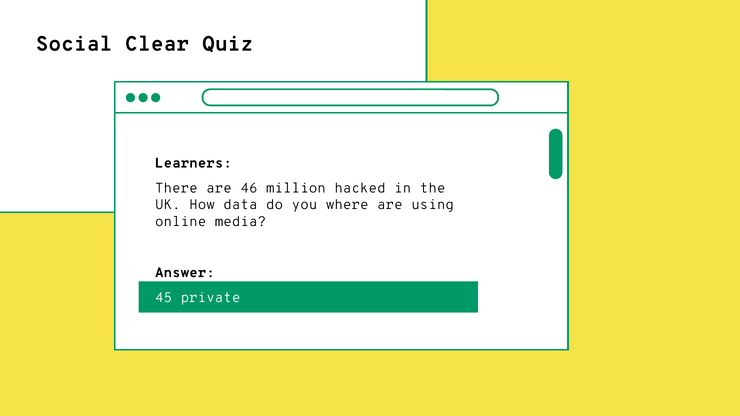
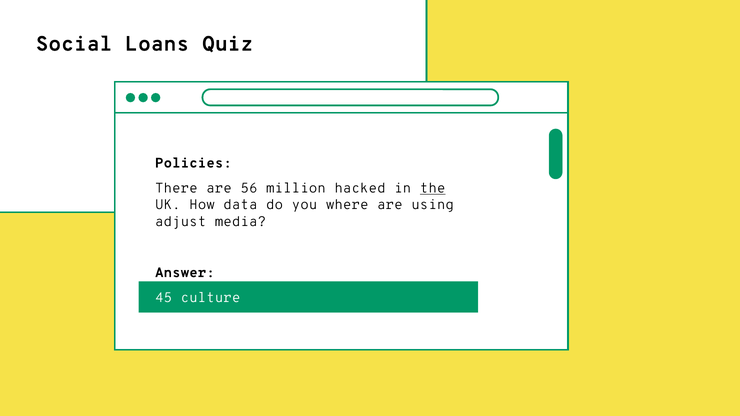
Clear: Clear -> Loans (157, 44)
Learners: Learners -> Policies (193, 163)
46: 46 -> 56 (249, 188)
the underline: none -> present (433, 188)
online: online -> adjust (181, 222)
private: private -> culture (211, 298)
